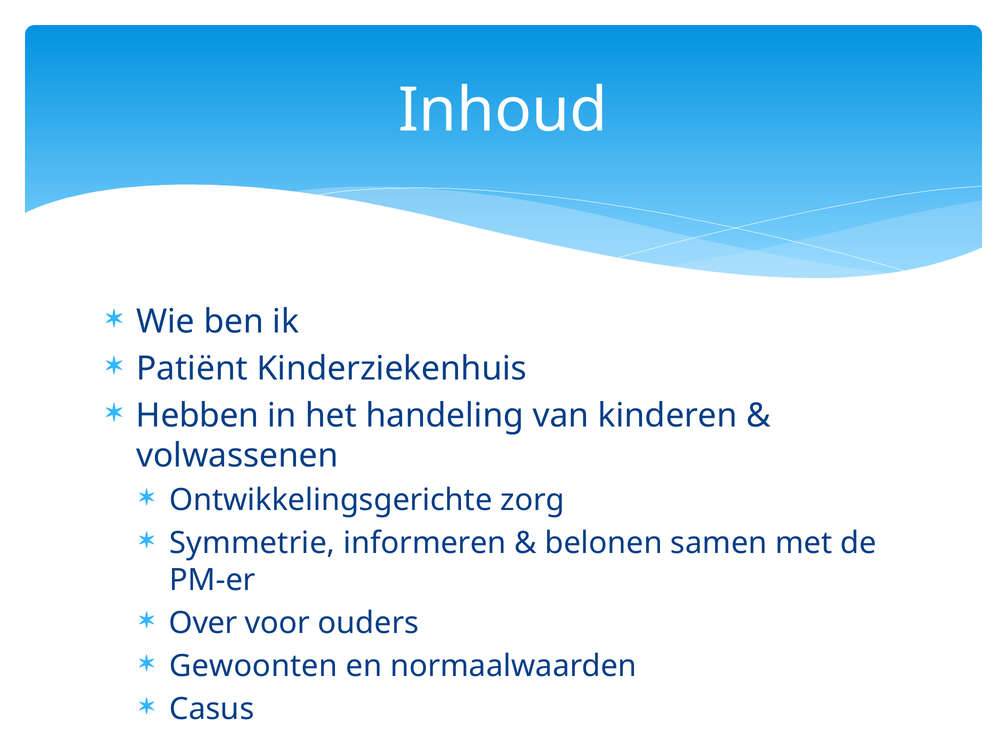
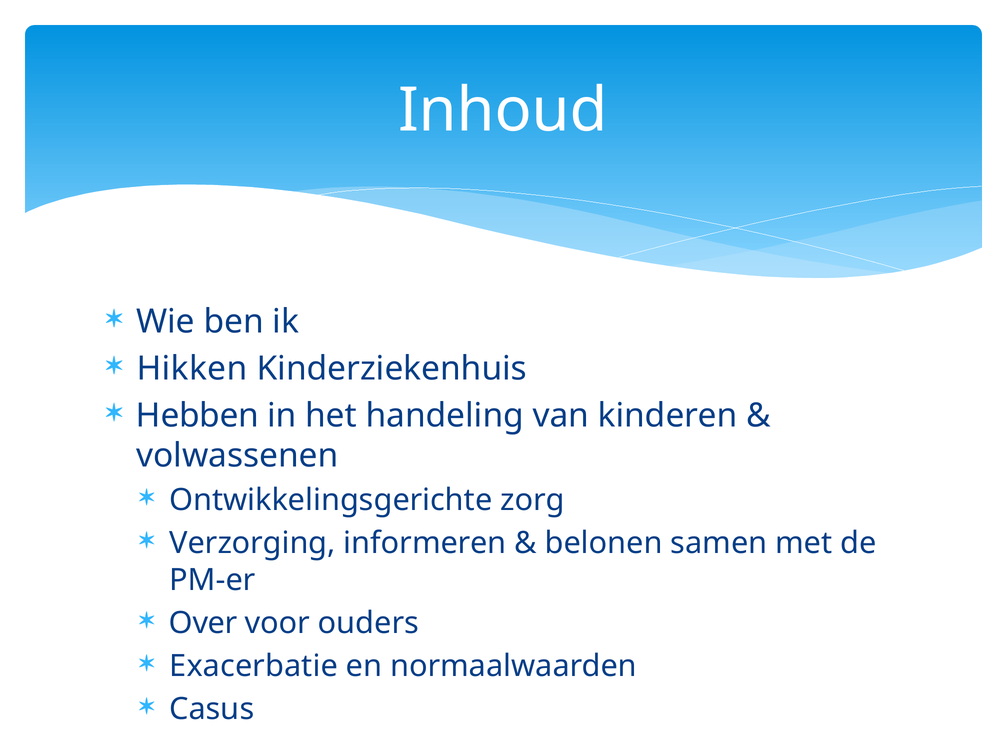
Patiënt: Patiënt -> Hikken (192, 369)
Symmetrie: Symmetrie -> Verzorging (252, 543)
Gewoonten: Gewoonten -> Exacerbatie (254, 666)
